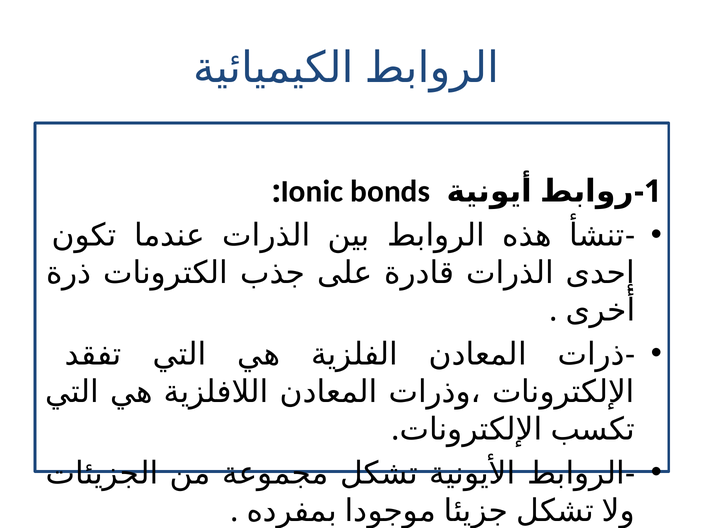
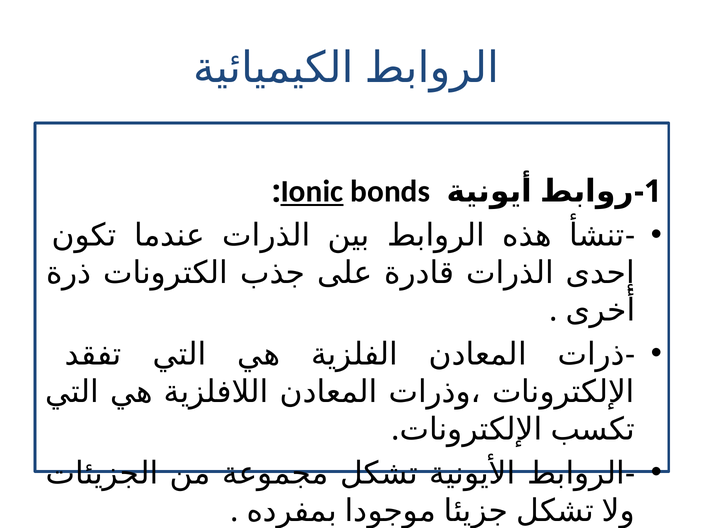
Ionic underline: none -> present (312, 192)
